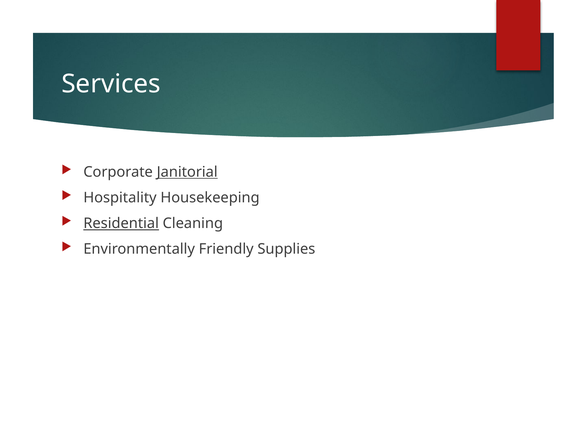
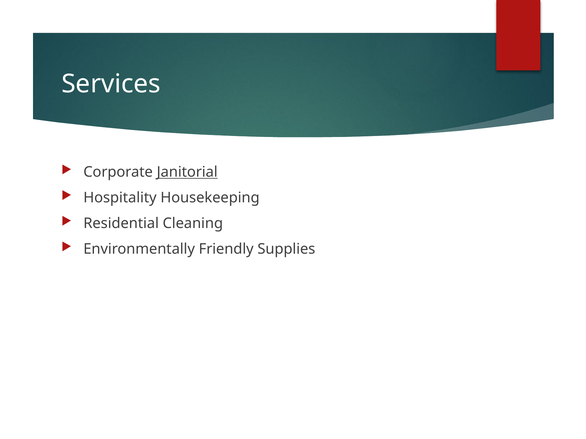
Residential underline: present -> none (121, 224)
